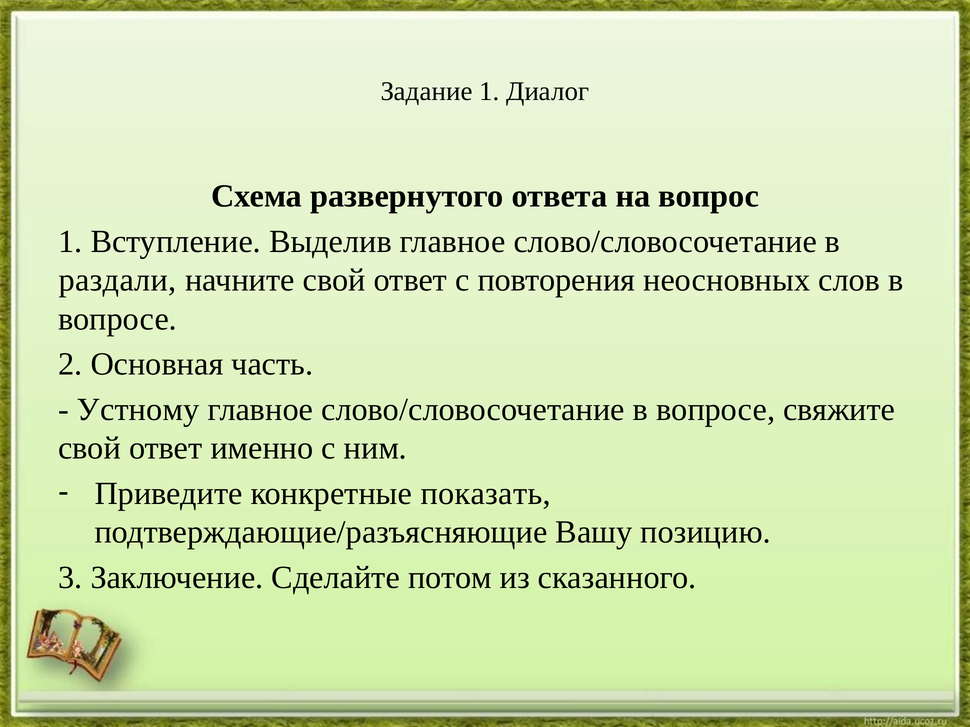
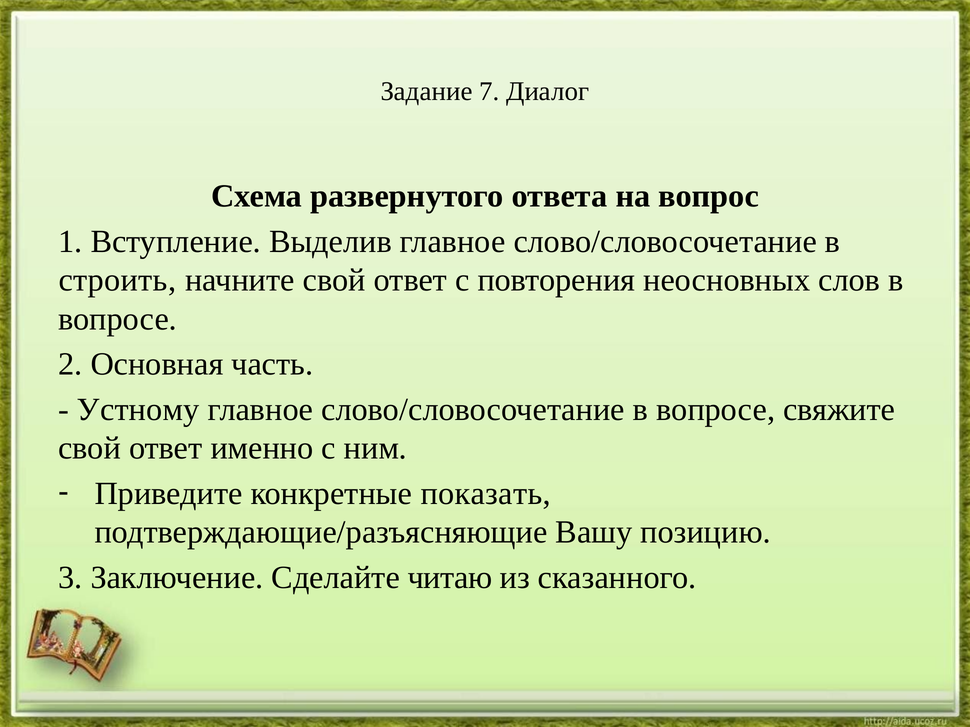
Задание 1: 1 -> 7 (489, 92)
раздали: раздали -> строить (117, 280)
потом: потом -> читаю (450, 578)
